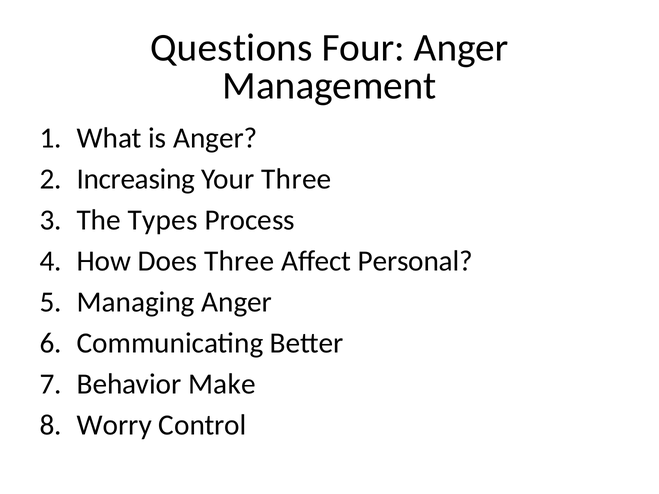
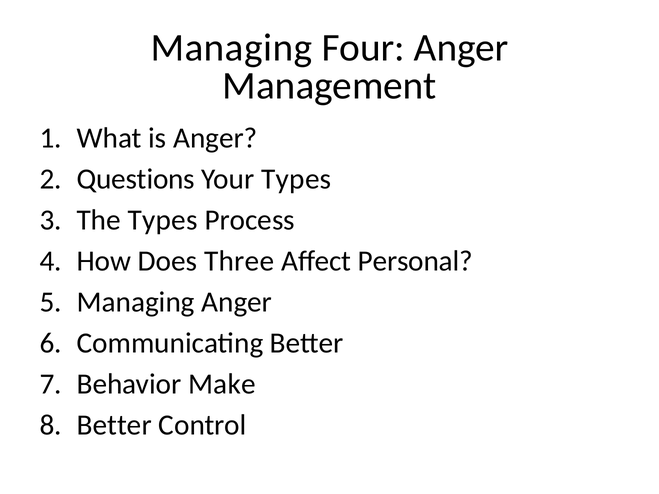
Questions: Questions -> Managing (231, 48)
Increasing: Increasing -> Questions (136, 179)
Your Three: Three -> Types (296, 179)
Worry: Worry -> Better (114, 425)
